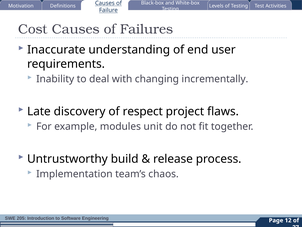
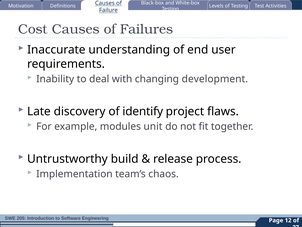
incrementally: incrementally -> development (215, 79)
respect: respect -> identify (143, 111)
